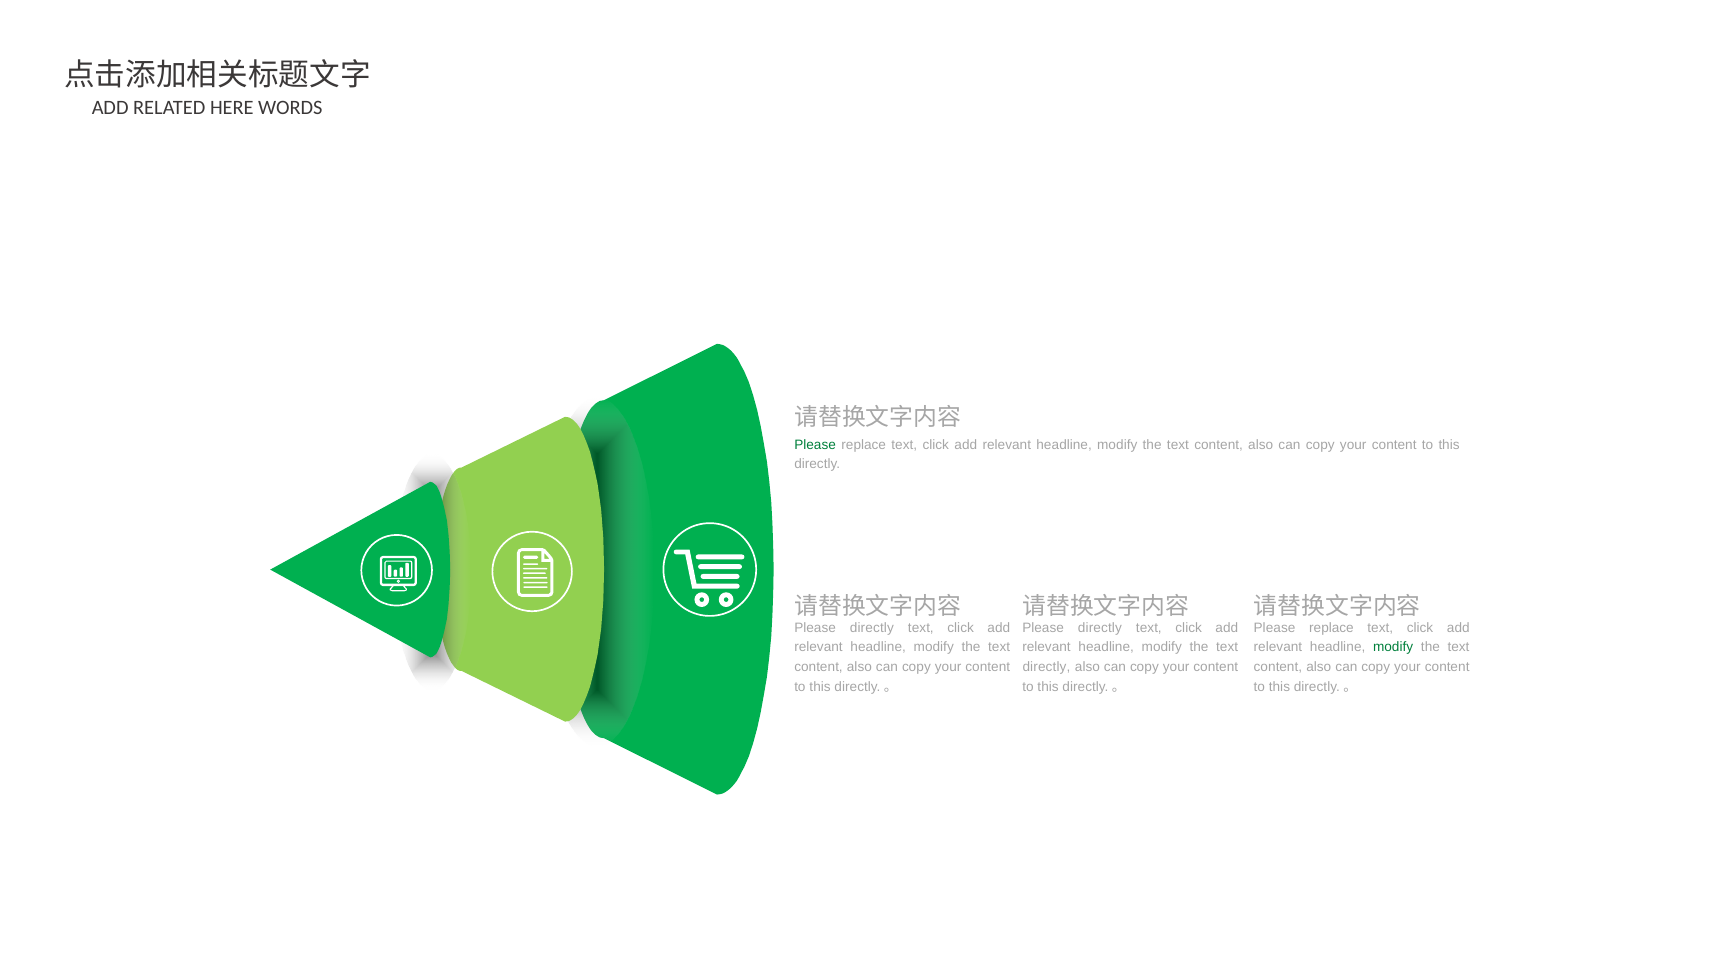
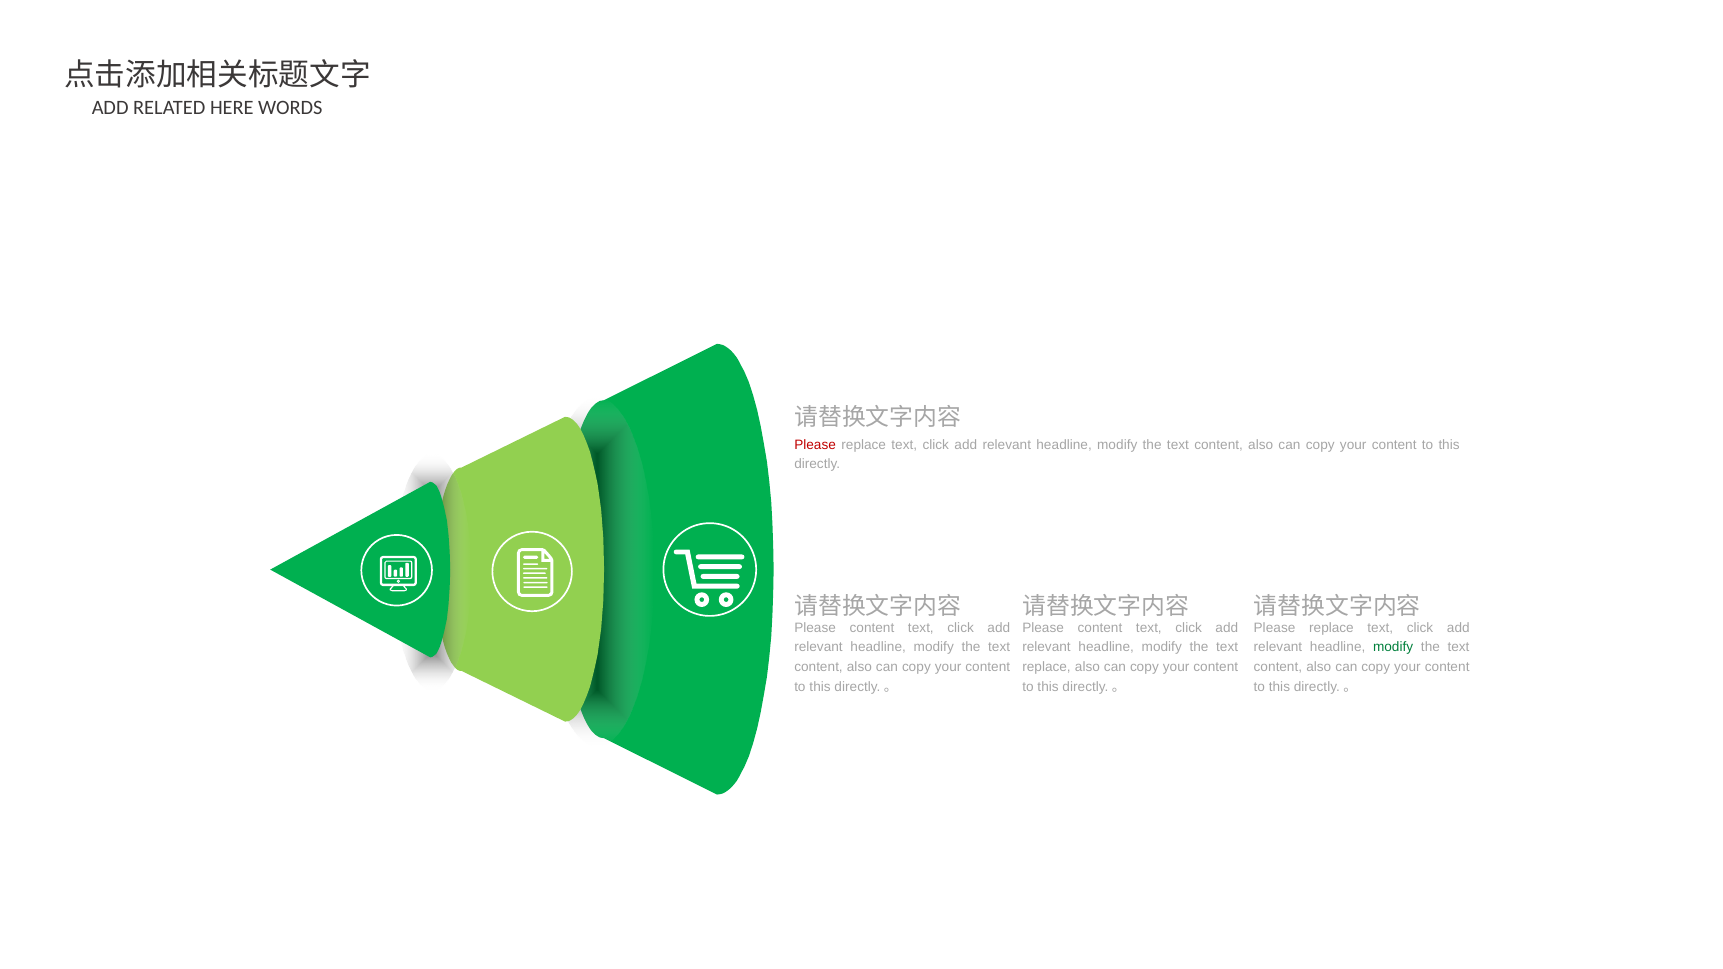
Please colour: green -> red (815, 445)
directly: directly -> content (872, 628)
directly: directly -> content (1100, 628)
directly: directly -> replace (1047, 667)
